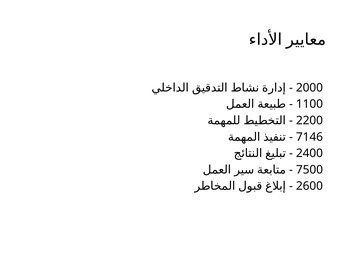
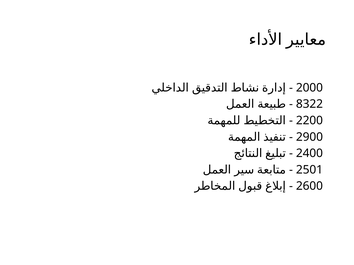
1100: 1100 -> 8322 (309, 104)
7146: 7146 -> 2900 (309, 137)
7500: 7500 -> 2501 (309, 170)
